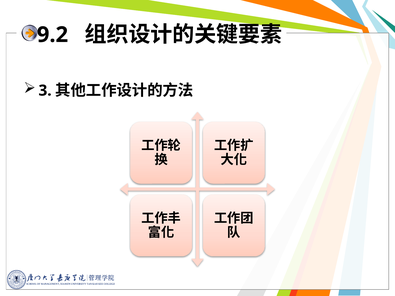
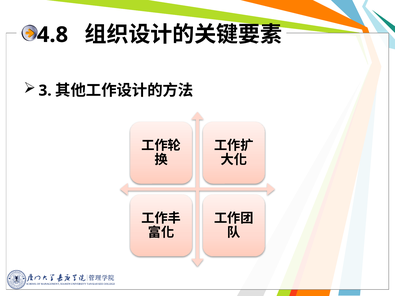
9.2: 9.2 -> 4.8 (52, 35)
